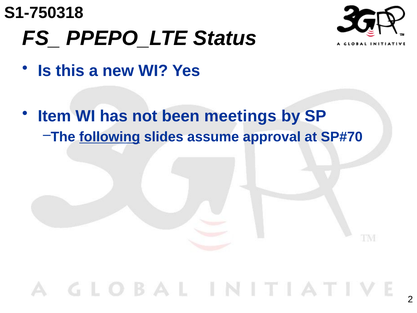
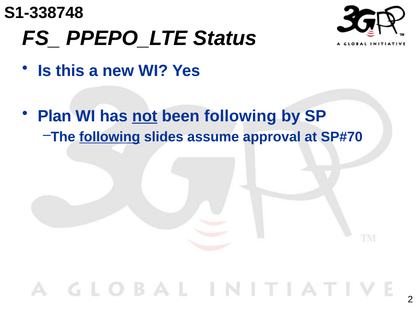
S1-750318: S1-750318 -> S1-338748 (44, 13)
Item: Item -> Plan (54, 116)
not underline: none -> present (145, 116)
been meetings: meetings -> following (240, 116)
